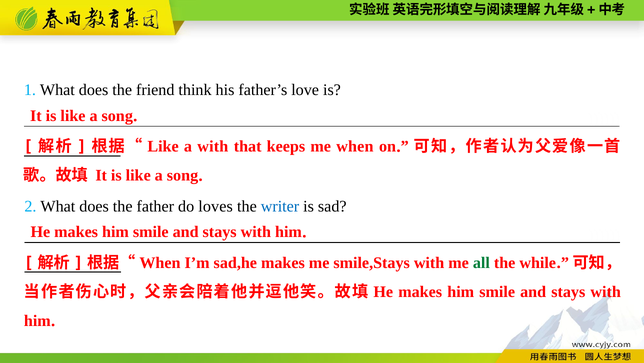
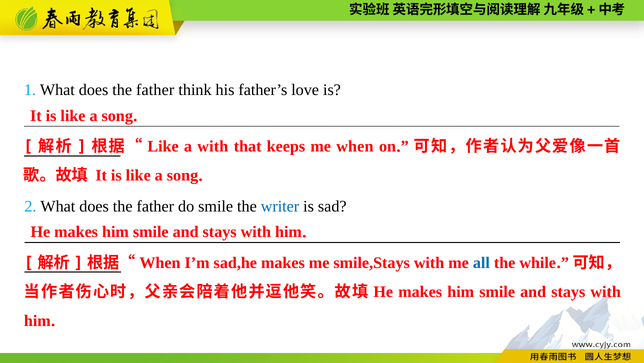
friend: friend -> father (155, 90)
do loves: loves -> smile (216, 206)
all colour: green -> blue (481, 262)
